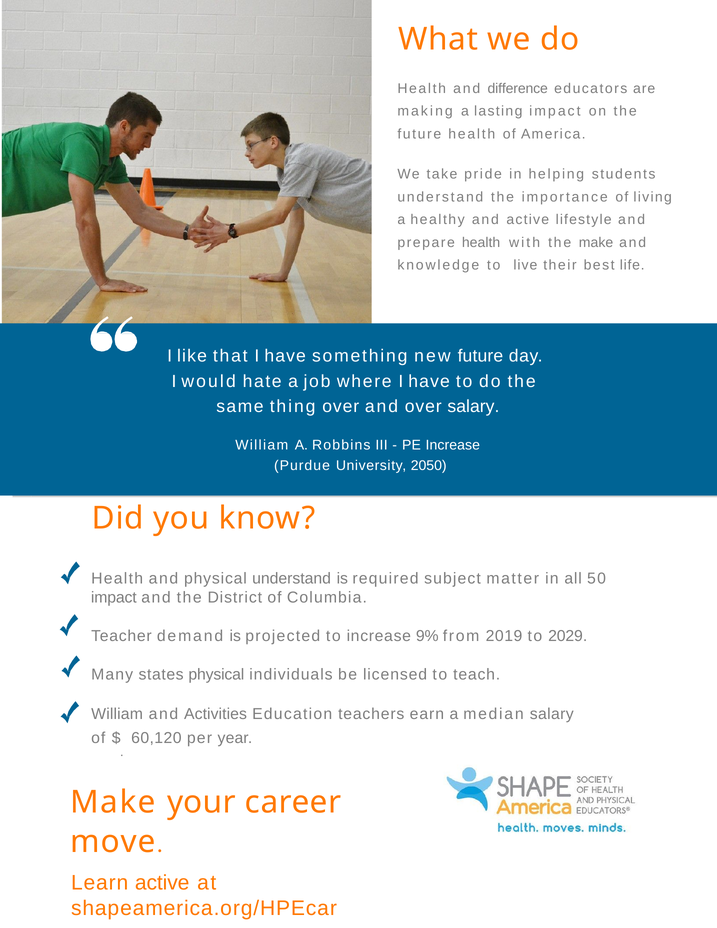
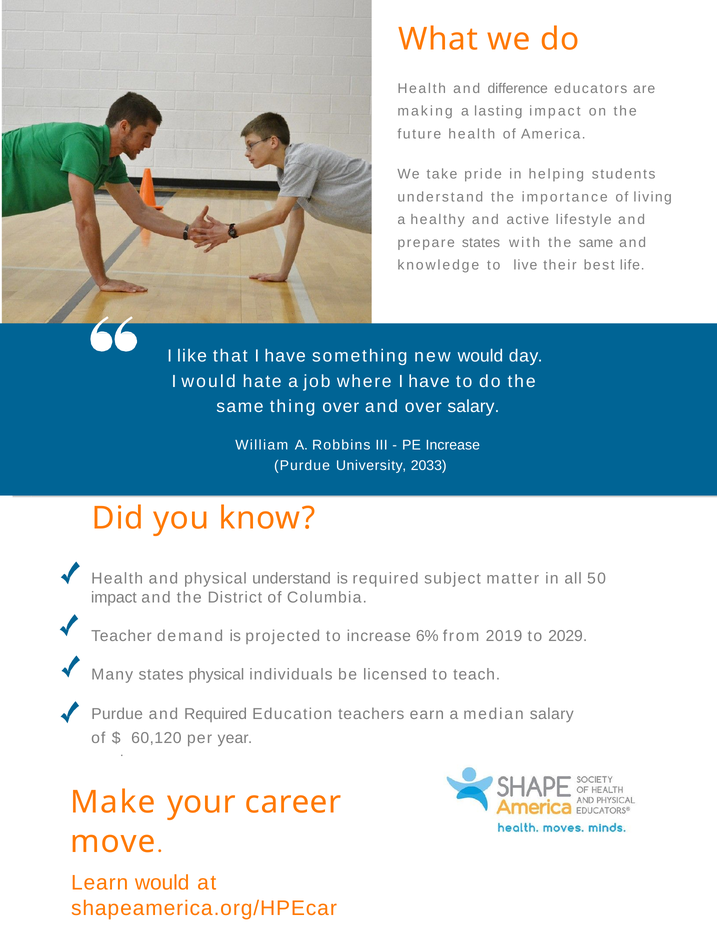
prepare health: health -> states (481, 242)
with the make: make -> same (596, 242)
new future: future -> would (480, 356)
2050: 2050 -> 2033 (429, 465)
9%: 9% -> 6% (427, 636)
William: William -> Purdue (117, 714)
and Activities: Activities -> Required (216, 714)
Learn active: active -> would (162, 883)
